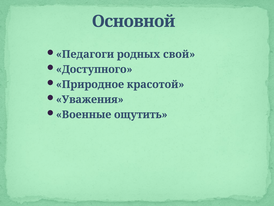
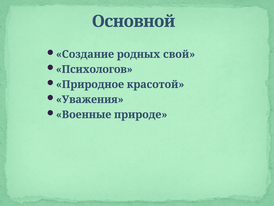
Педагоги: Педагоги -> Создание (85, 54)
Доступного: Доступного -> Психологов (94, 69)
ощутить: ощутить -> природе (141, 114)
